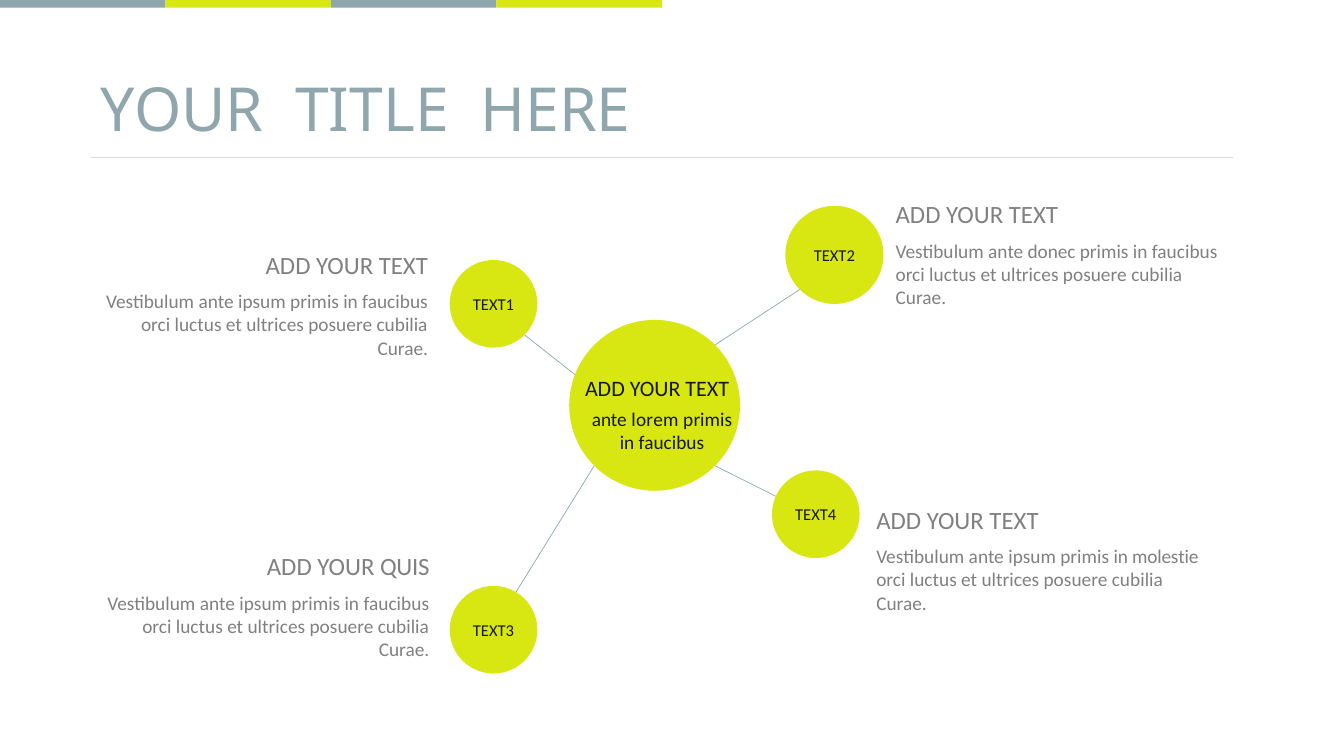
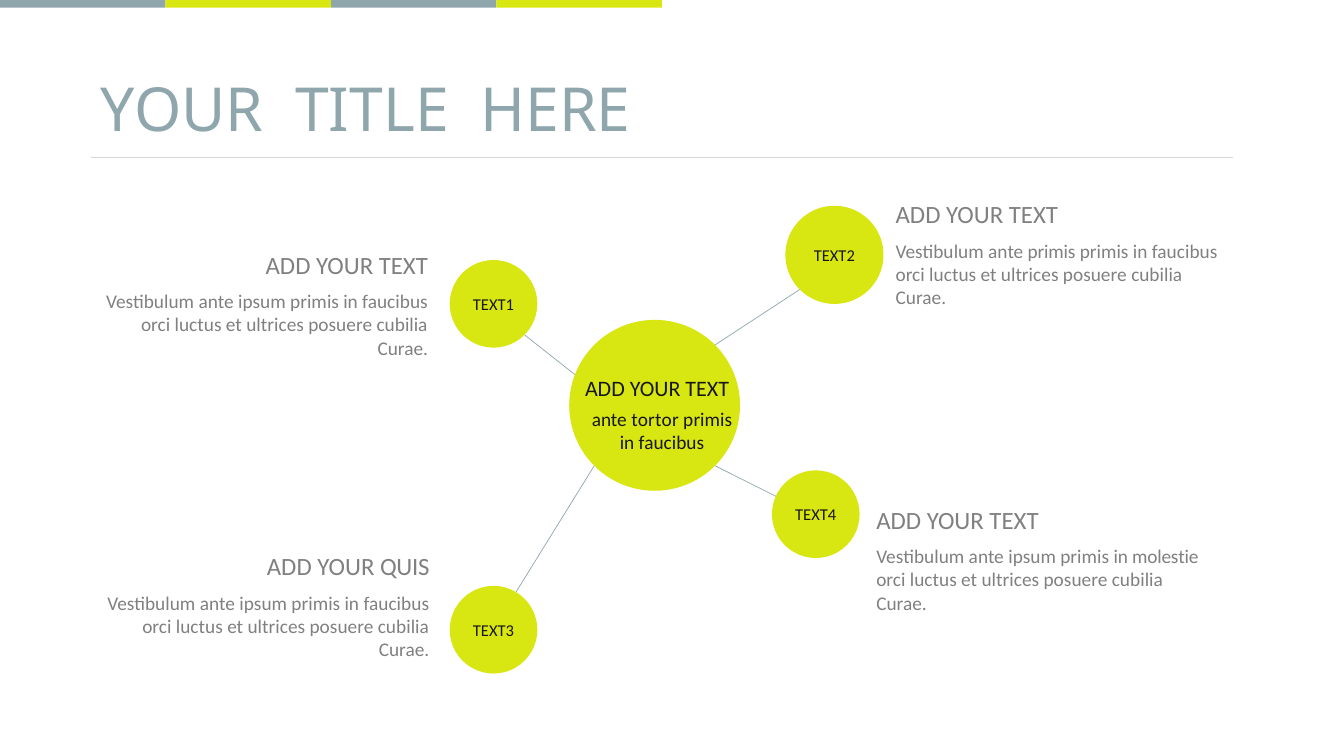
ante donec: donec -> primis (1052, 252)
lorem: lorem -> tortor (655, 420)
